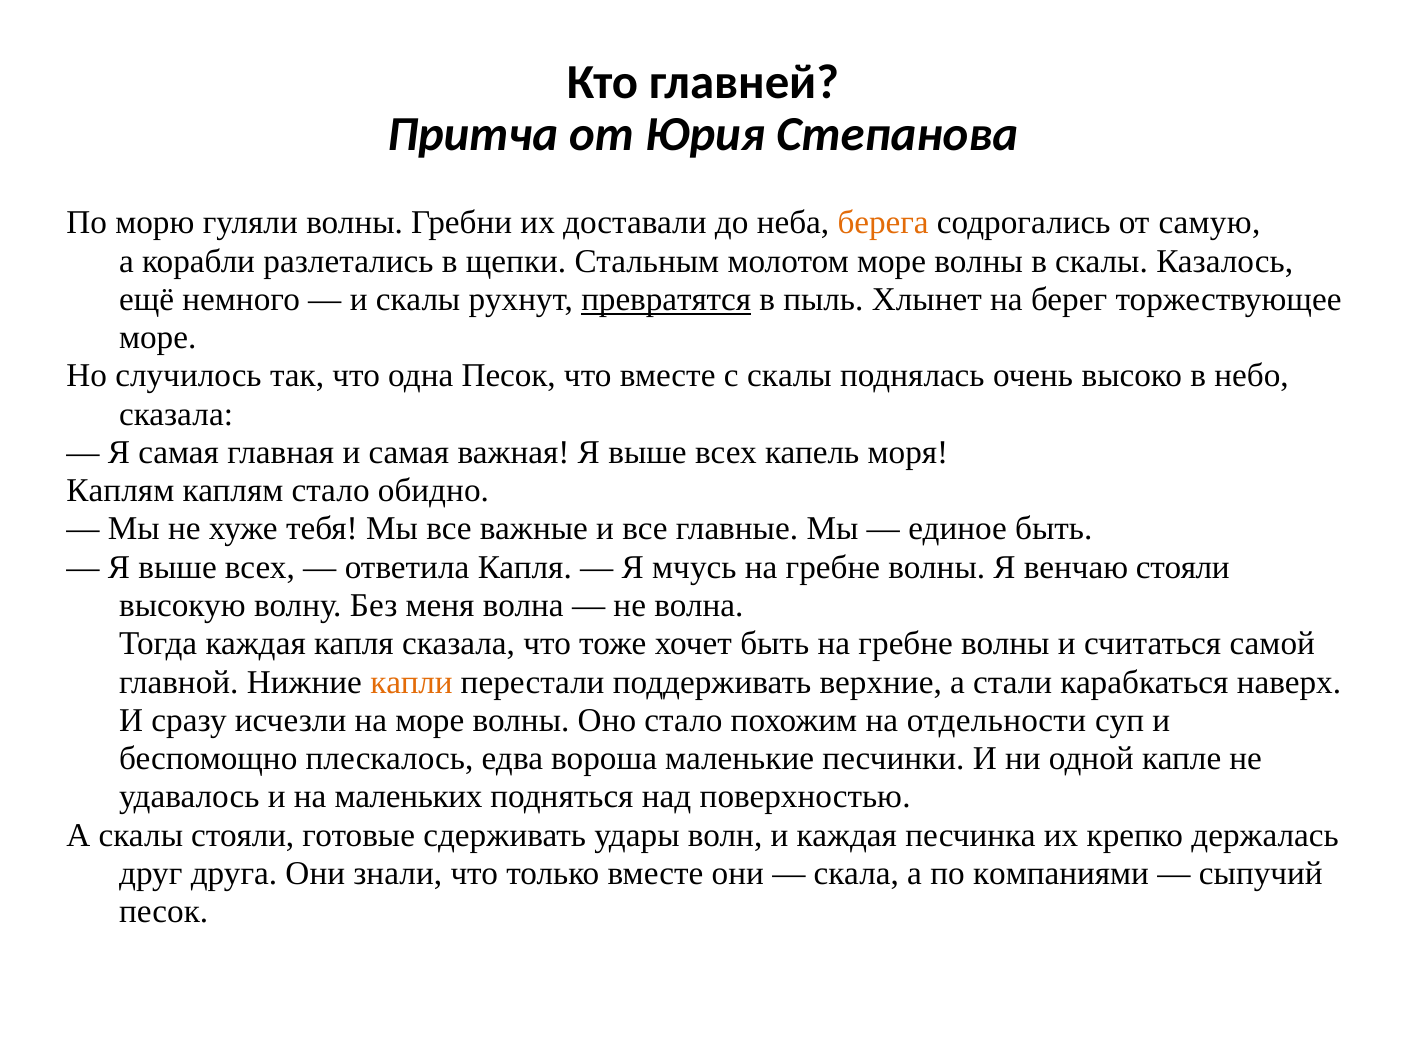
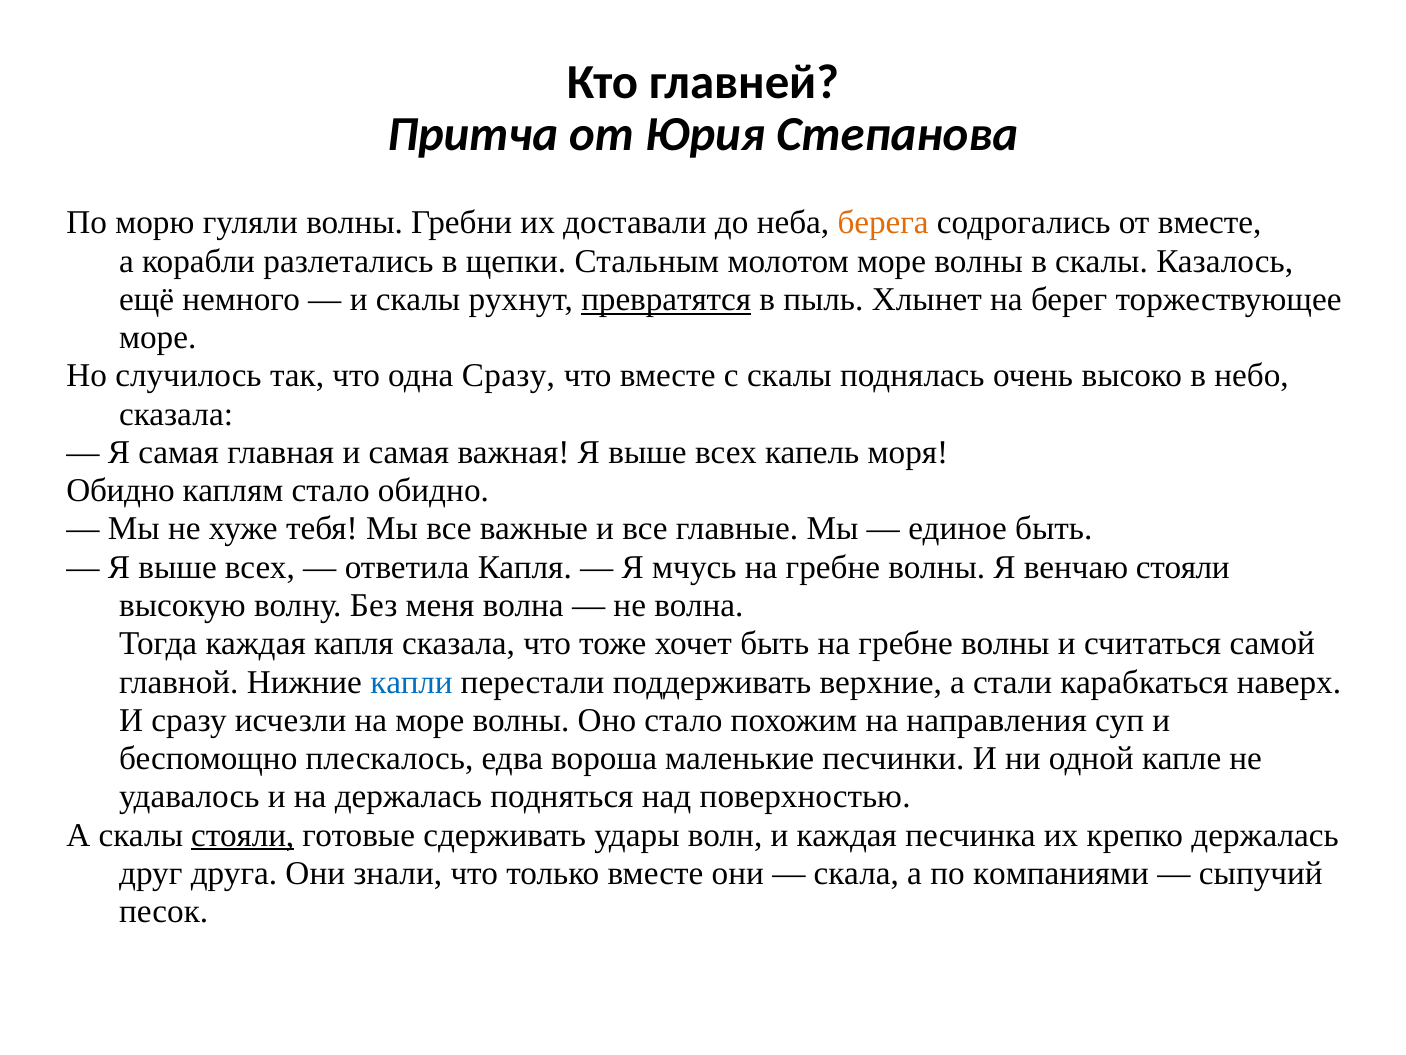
от самую: самую -> вместе (1210, 223)
одна Песок: Песок -> Сразу (508, 376)
Каплям: Каплям -> Обидно (121, 490)
капли colour: orange -> blue (411, 682)
отдельности: отдельности -> направления (997, 720)
на маленьких: маленьких -> держалась (408, 796)
стояли underline: none -> present (243, 835)
